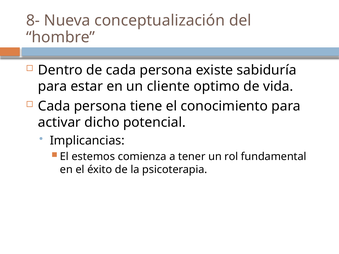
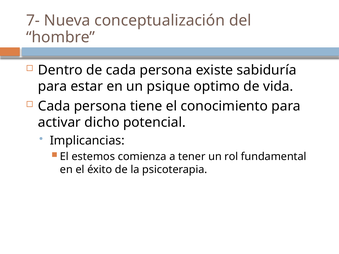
8-: 8- -> 7- (33, 21)
cliente: cliente -> psique (168, 87)
